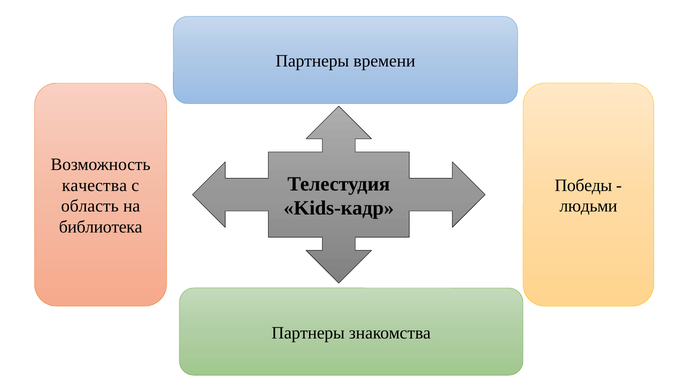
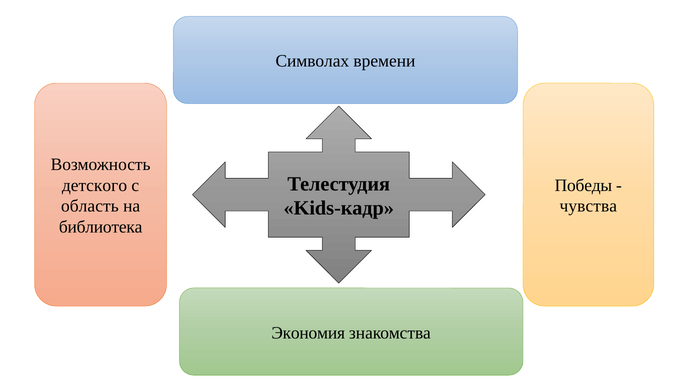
Партнеры: Партнеры -> Символах (312, 61)
качества: качества -> детского (95, 185)
людьми: людьми -> чувства (588, 206)
Партнеры: Партнеры -> Экономия (308, 333)
